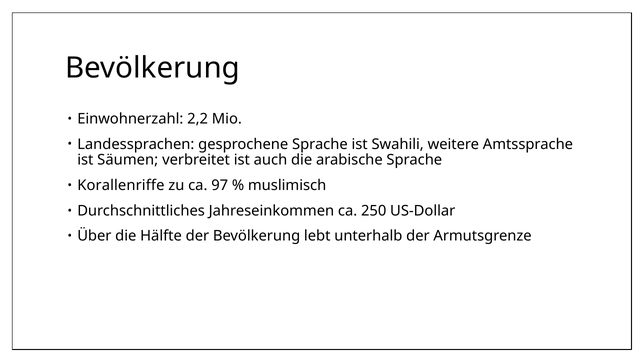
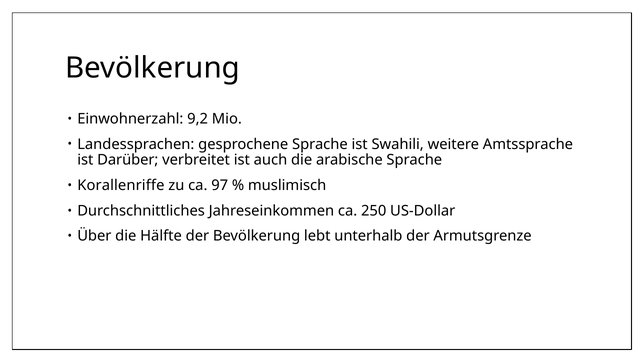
2,2: 2,2 -> 9,2 (198, 119)
Säumen: Säumen -> Darüber (128, 160)
